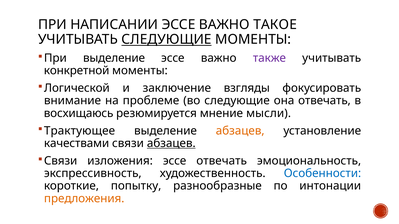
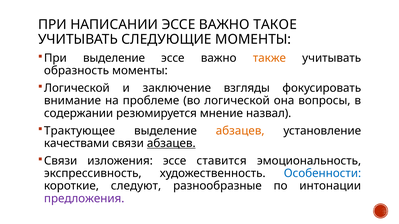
СЛЕДУЮЩИЕ underline: present -> none (167, 39)
также colour: purple -> orange (269, 58)
конкретной: конкретной -> образность (77, 71)
во следующие: следующие -> логической (237, 101)
она отвечать: отвечать -> вопросы (324, 101)
восхищаюсь: восхищаюсь -> содержании (79, 113)
мысли: мысли -> назвал (269, 113)
эссе отвечать: отвечать -> ставится (222, 161)
попытку: попытку -> следуют (136, 186)
предложения colour: orange -> purple (84, 199)
